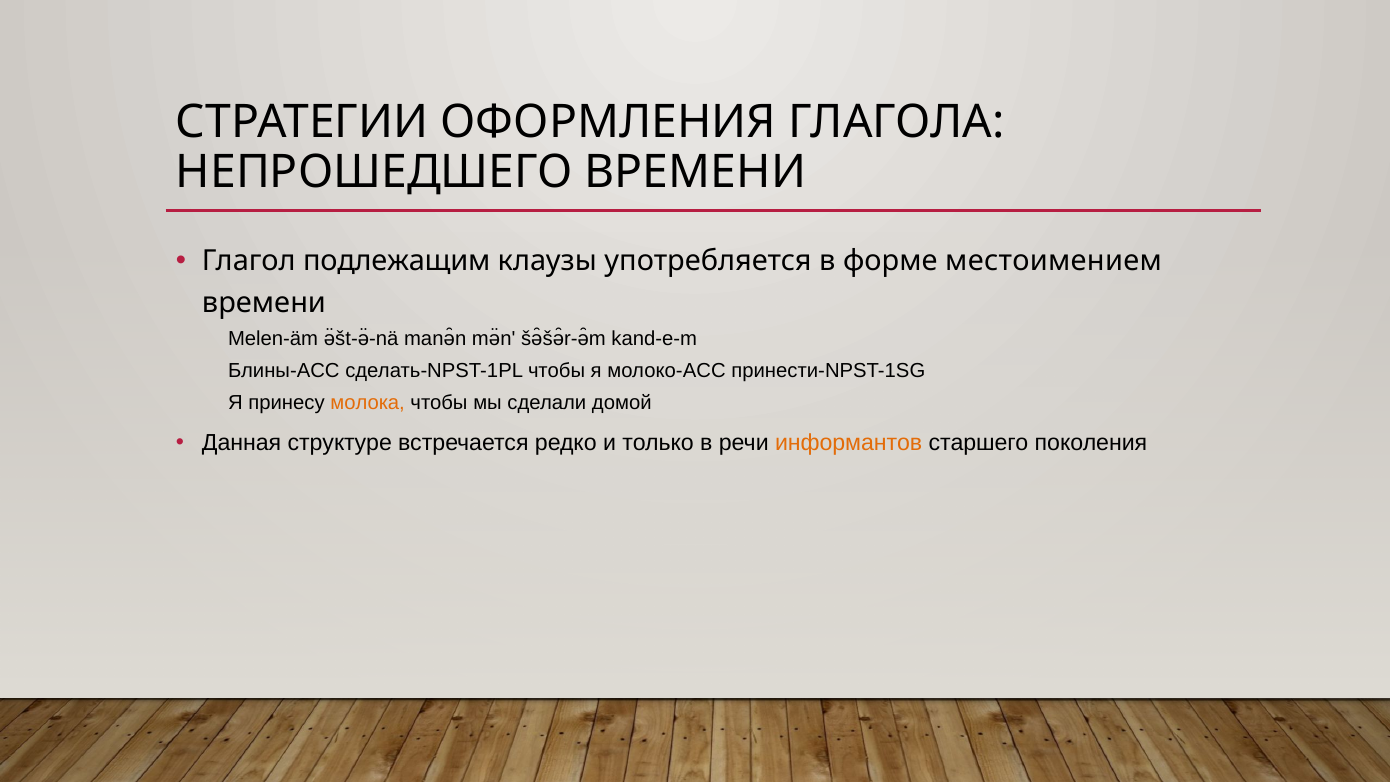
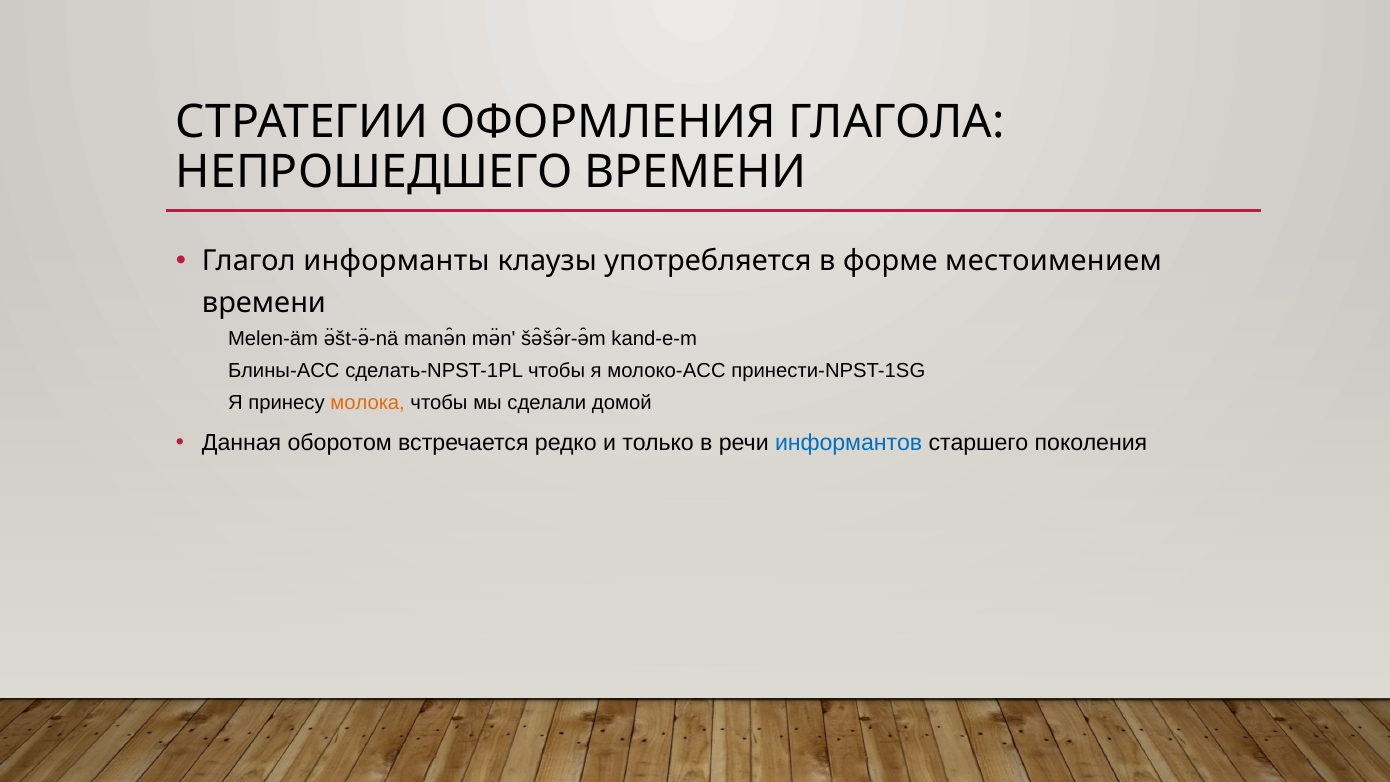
подлежащим: подлежащим -> информанты (396, 261)
структуре: структуре -> оборотом (340, 443)
информантов colour: orange -> blue (849, 443)
